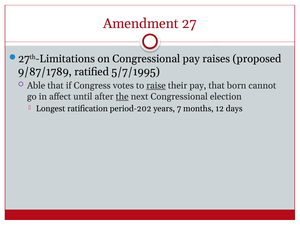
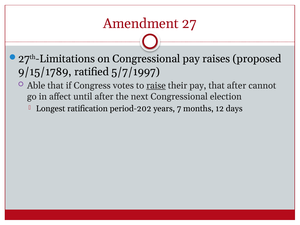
9/87/1789: 9/87/1789 -> 9/15/1789 (45, 72)
5/7/1995: 5/7/1995 -> 5/7/1997 (136, 72)
that born: born -> after (237, 86)
the underline: present -> none (122, 97)
